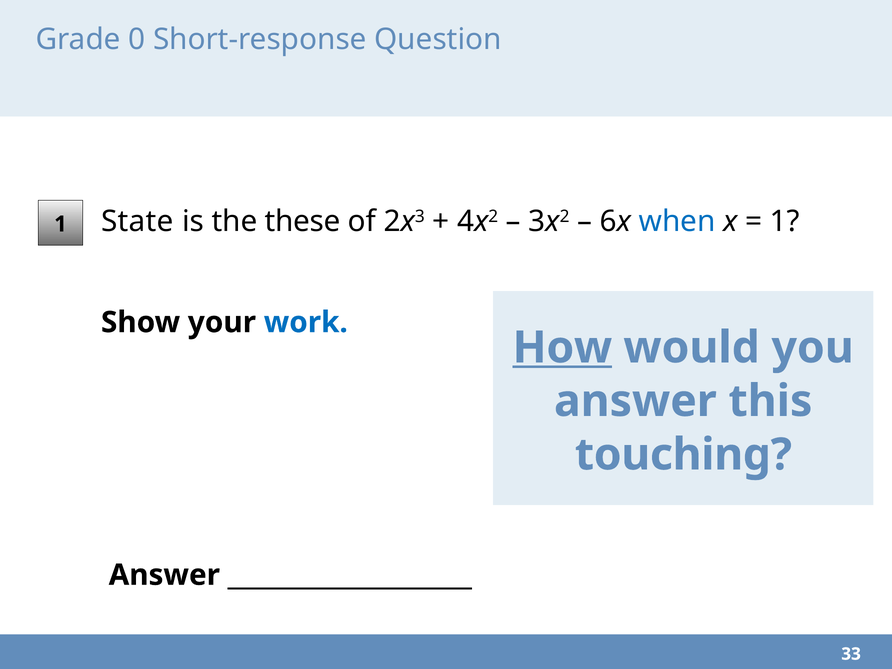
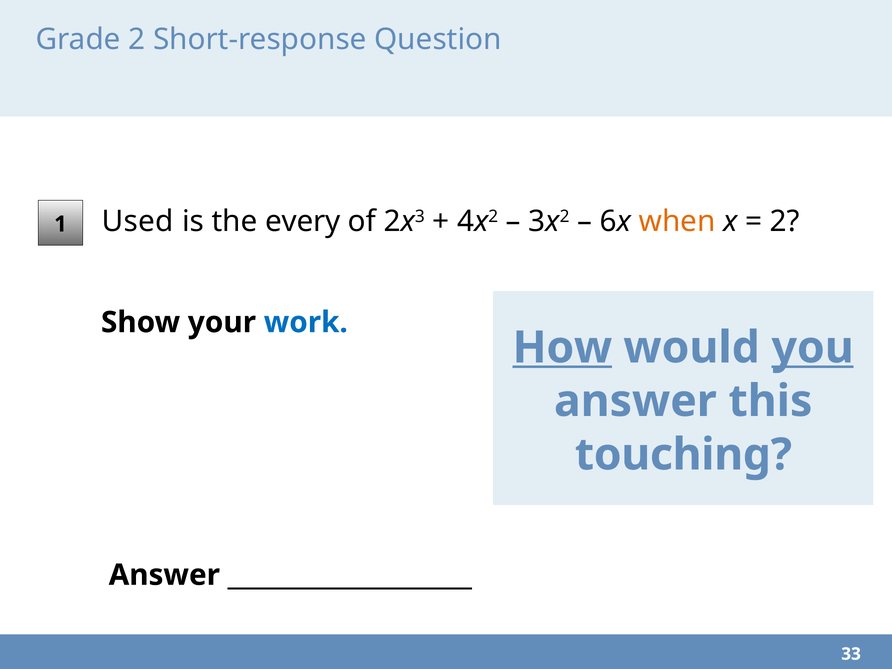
Grade 0: 0 -> 2 (137, 39)
State: State -> Used (137, 221)
these: these -> every (303, 221)
when colour: blue -> orange (677, 221)
1: 1 -> 2 (785, 221)
you underline: none -> present (813, 348)
